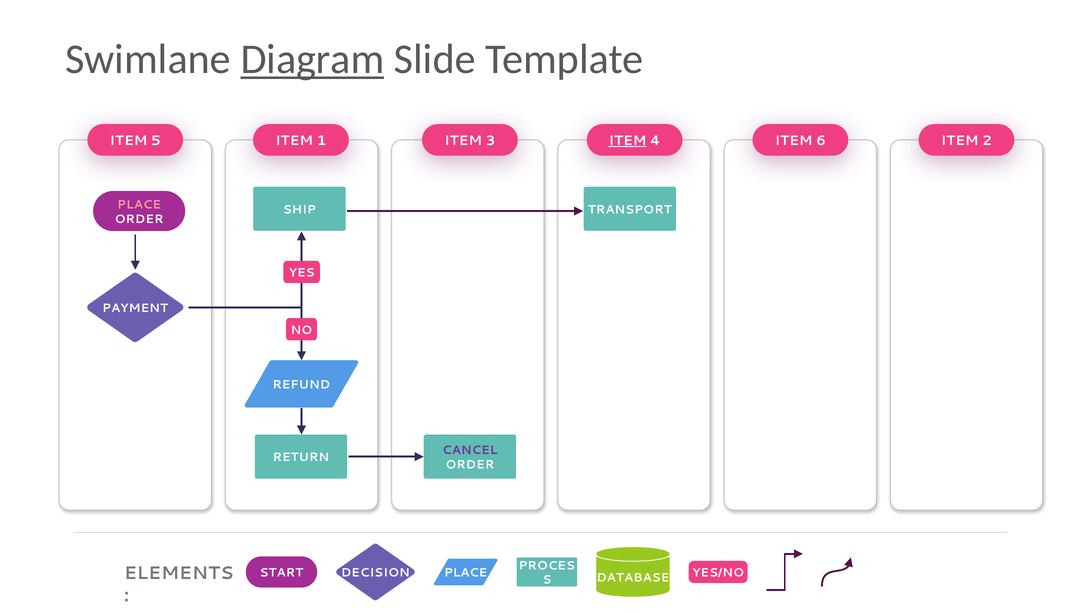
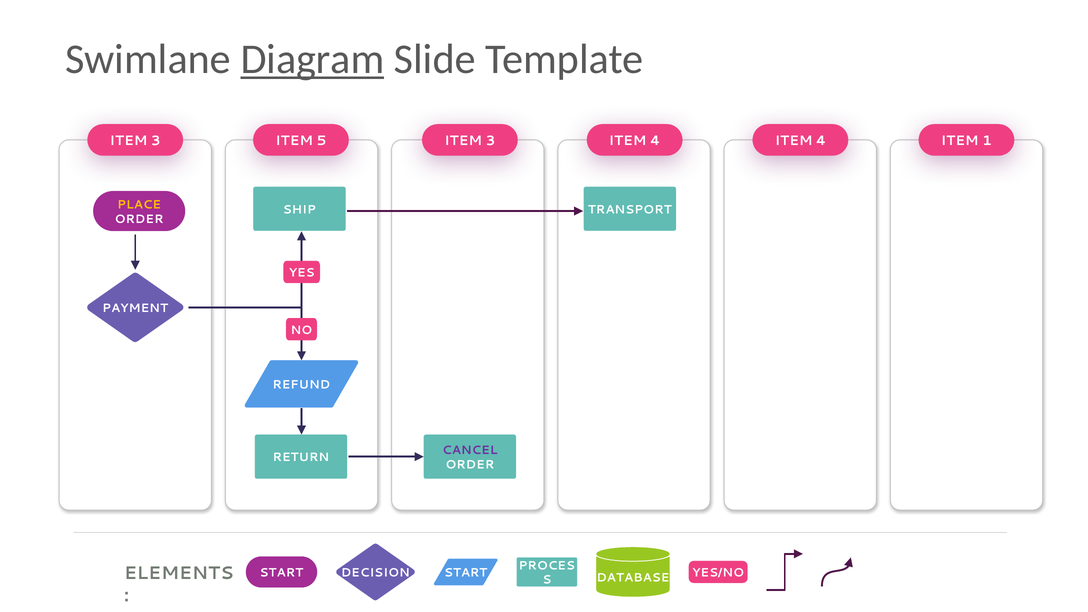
5: 5 -> 3 (156, 141)
1: 1 -> 5 (322, 141)
ITEM underline: present -> none (628, 141)
4 ITEM 6: 6 -> 4 (821, 141)
2: 2 -> 1 (987, 141)
PLACE colour: pink -> yellow (139, 205)
DECISION PLACE: PLACE -> START (466, 573)
